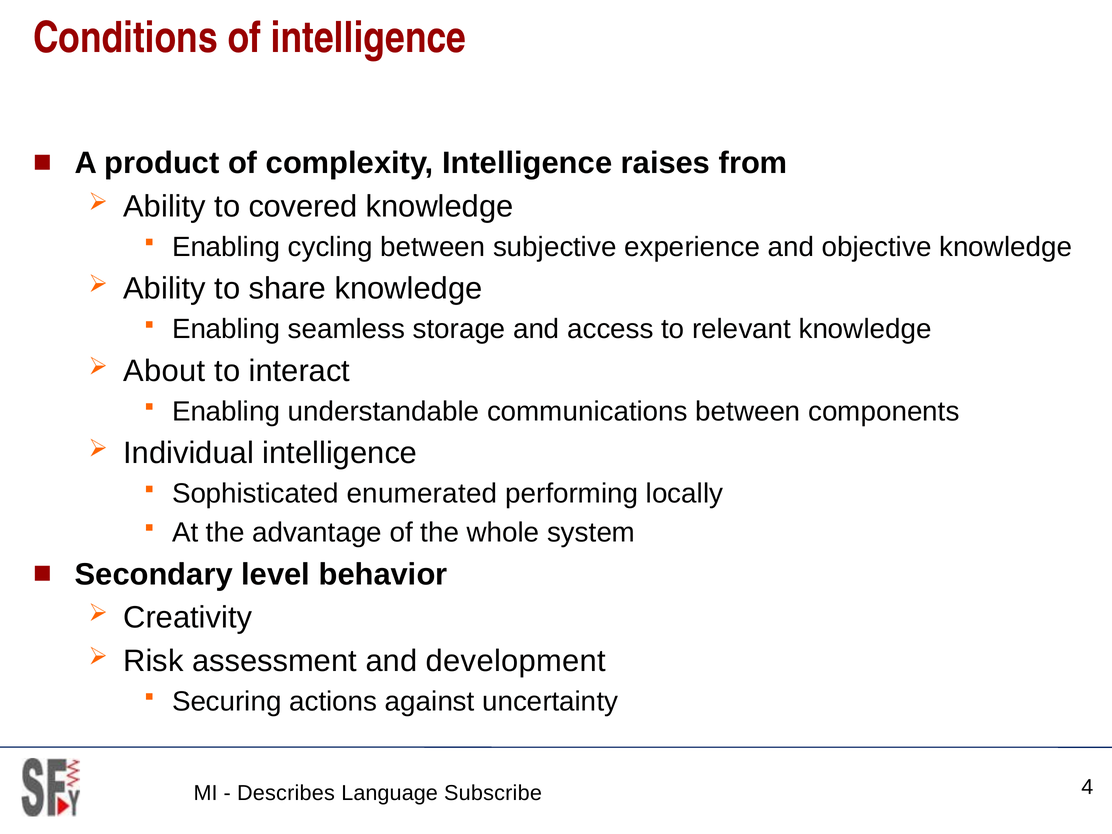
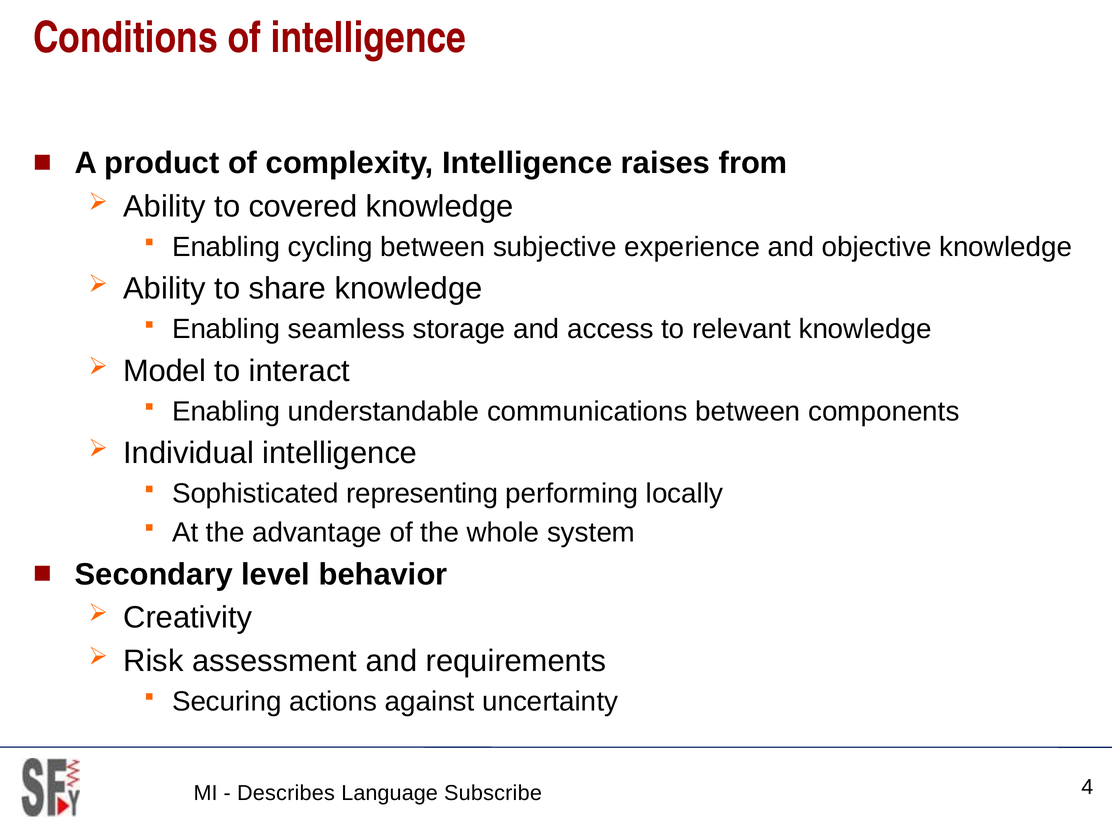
About: About -> Model (165, 371)
enumerated: enumerated -> representing (422, 494)
development: development -> requirements (516, 661)
